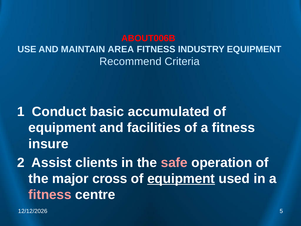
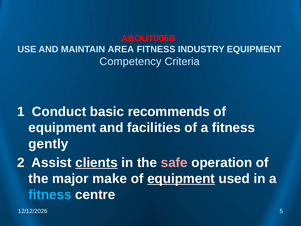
Recommend: Recommend -> Competency (130, 61)
accumulated: accumulated -> recommends (169, 112)
insure: insure -> gently (48, 144)
clients underline: none -> present (97, 162)
cross: cross -> make (110, 178)
fitness colour: pink -> light blue (50, 195)
